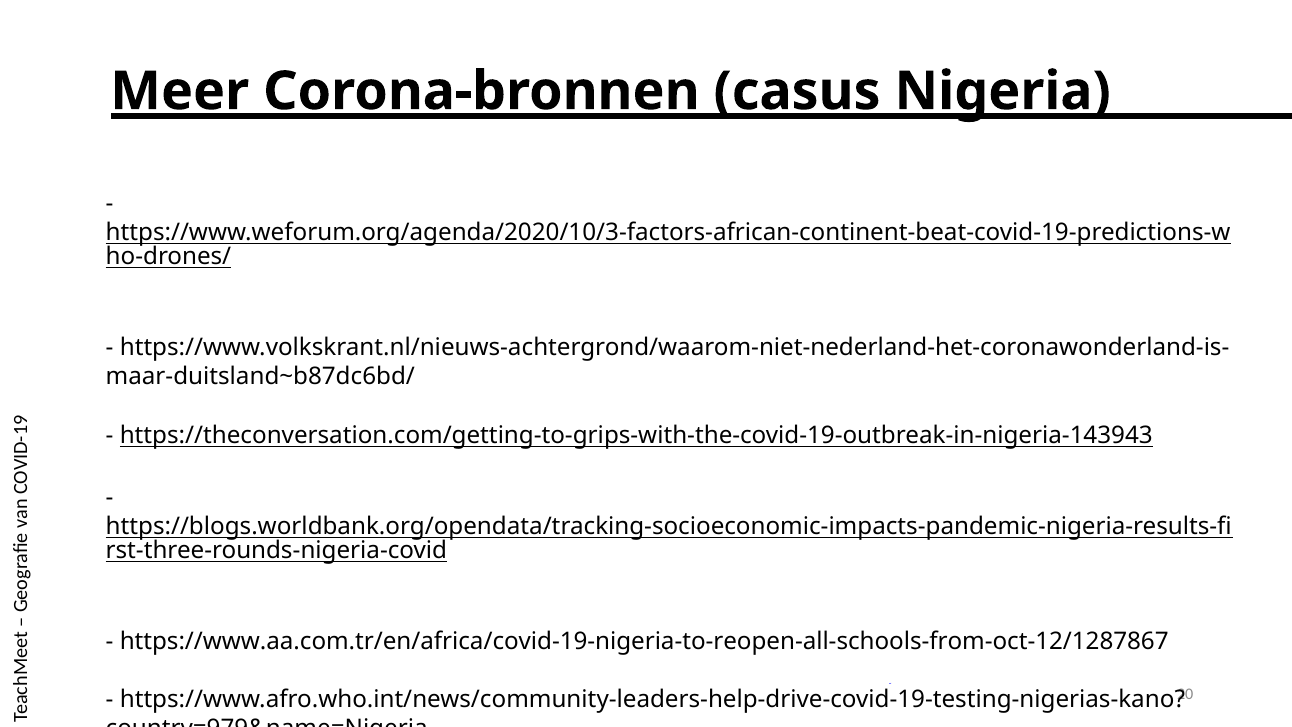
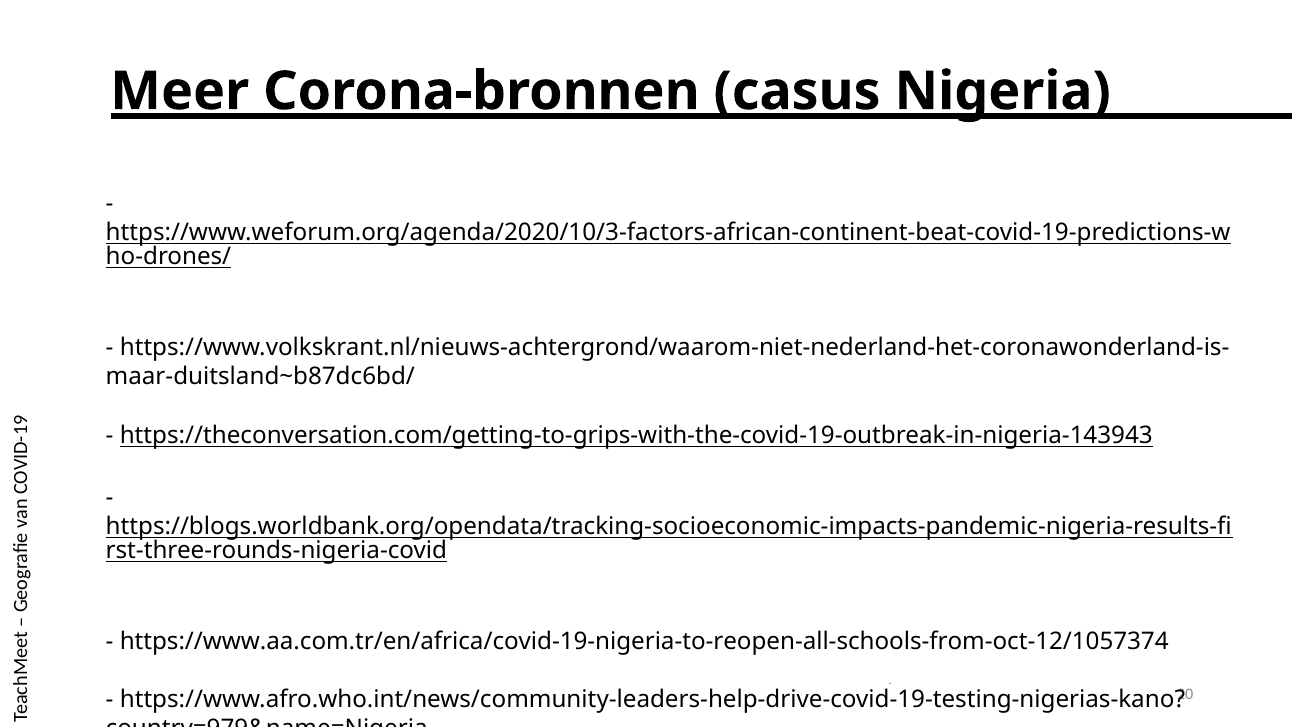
https://www.aa.com.tr/en/africa/covid-19-nigeria-to-reopen-all-schools-from-oct-12/1287867: https://www.aa.com.tr/en/africa/covid-19-nigeria-to-reopen-all-schools-from-oct-12/1287867 -> https://www.aa.com.tr/en/africa/covid-19-nigeria-to-reopen-all-schools-from-oct-12/1057374 (644, 641)
